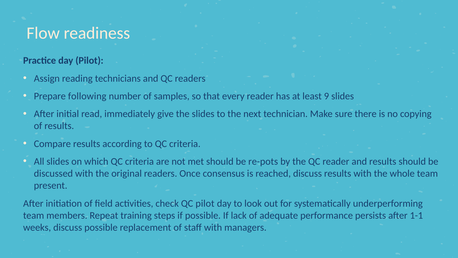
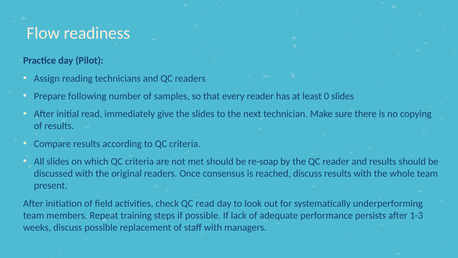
9: 9 -> 0 (326, 96)
re-pots: re-pots -> re-soap (263, 161)
QC pilot: pilot -> read (205, 203)
1-1: 1-1 -> 1-3 (416, 215)
